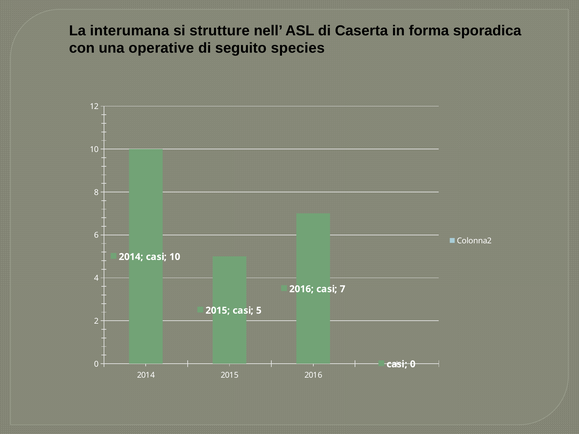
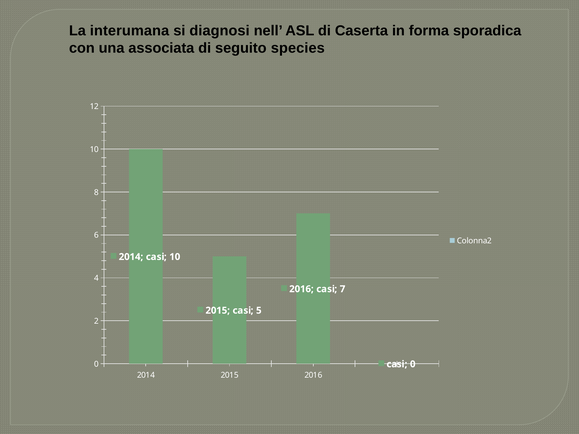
strutture: strutture -> diagnosi (220, 31)
operative: operative -> associata (161, 48)
